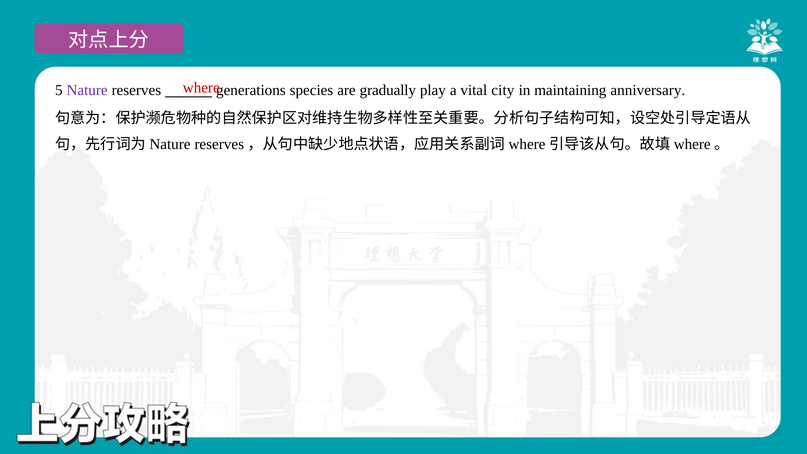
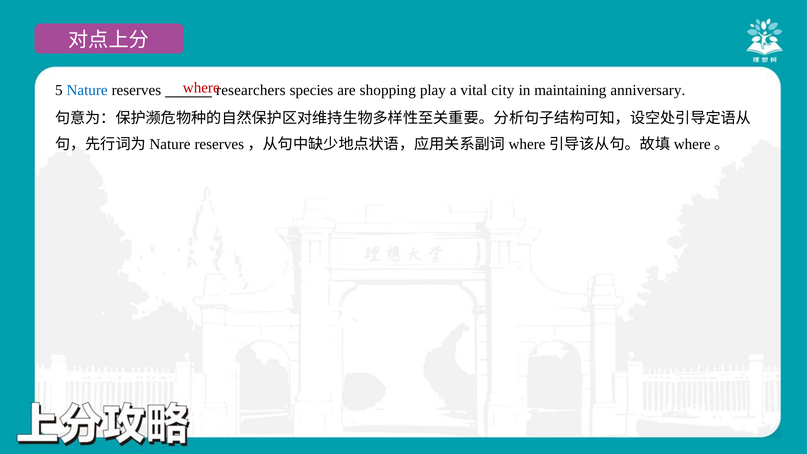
Nature colour: purple -> blue (87, 90)
generations: generations -> researchers (251, 90)
gradually: gradually -> shopping (388, 90)
